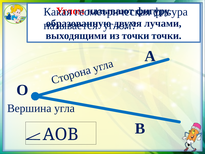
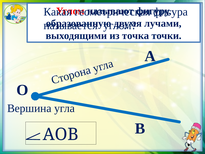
из точки: точки -> точка (136, 36)
